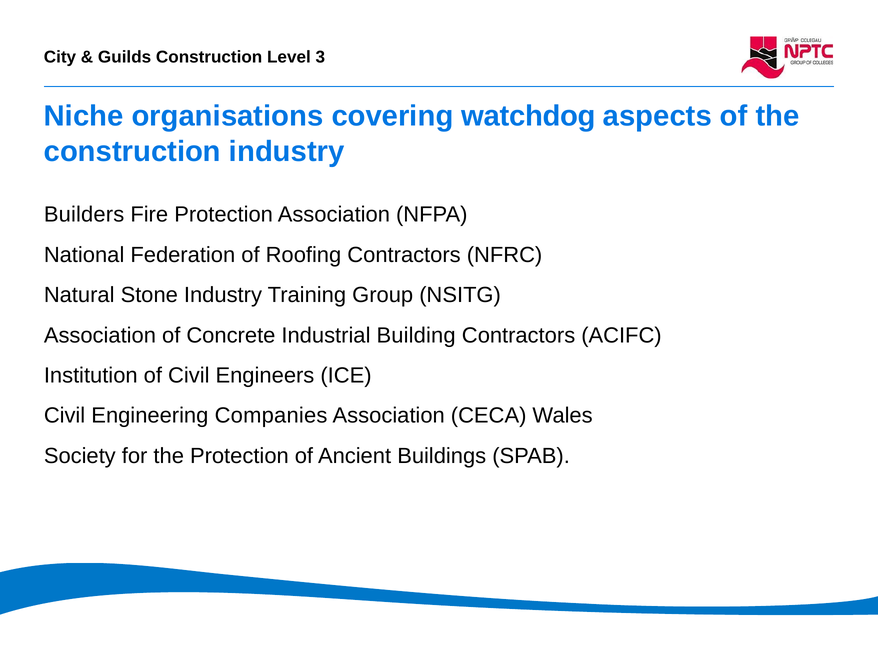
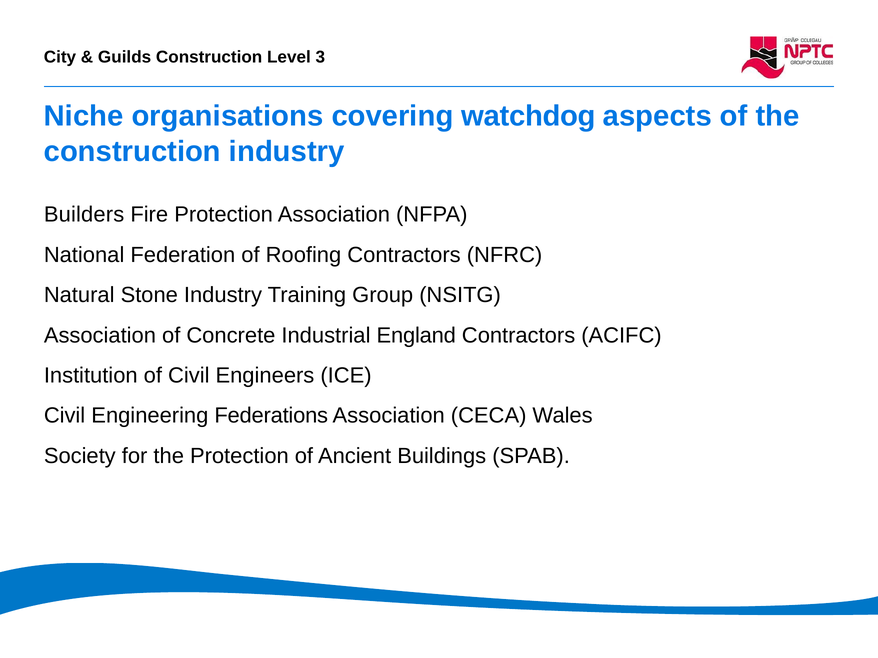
Building: Building -> England (416, 336)
Companies: Companies -> Federations (271, 416)
